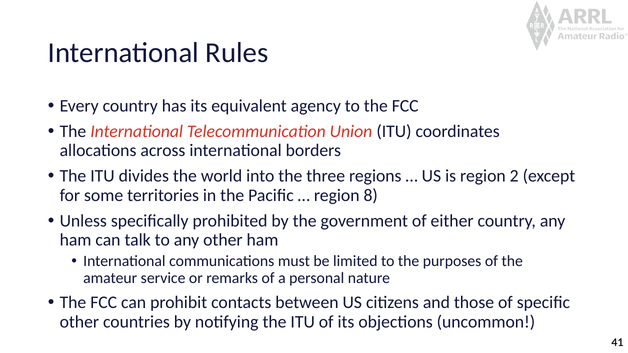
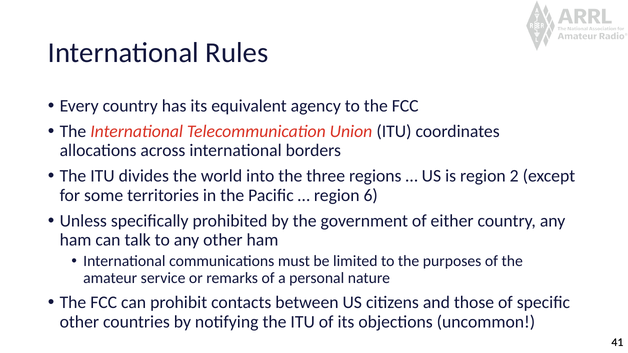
8: 8 -> 6 (371, 195)
